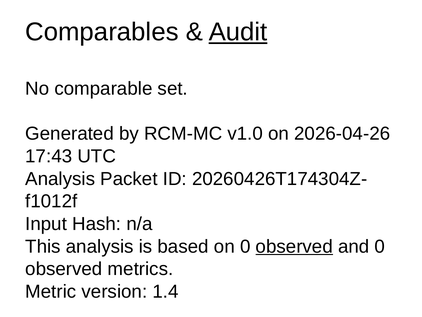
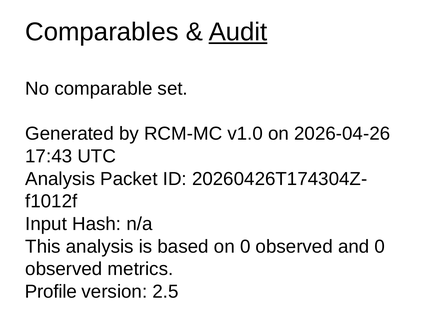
observed underline: present -> none (294, 246)
Metric: Metric -> Profile (51, 291)
1.4: 1.4 -> 2.5 (166, 291)
